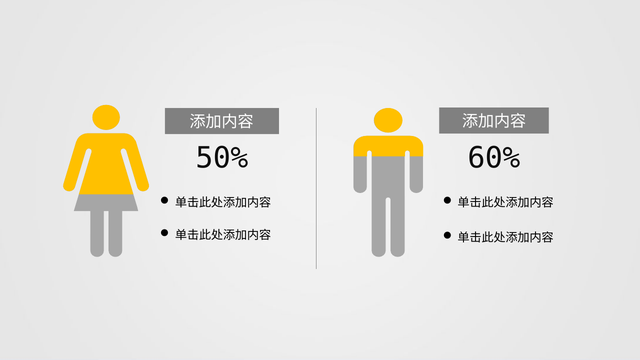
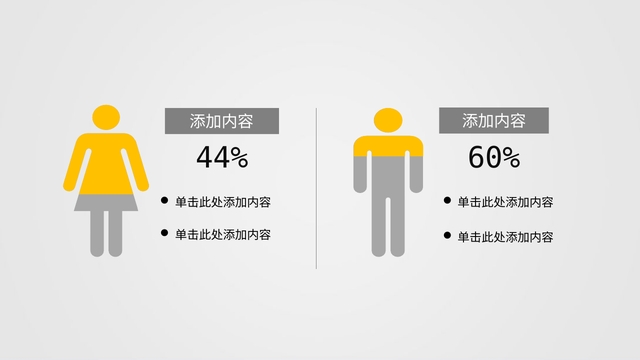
50%: 50% -> 44% (222, 158)
